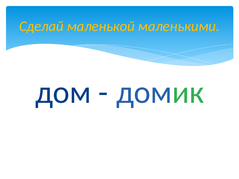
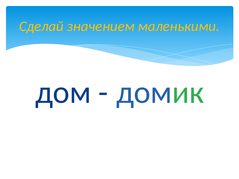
маленькой: маленькой -> значением (101, 26)
